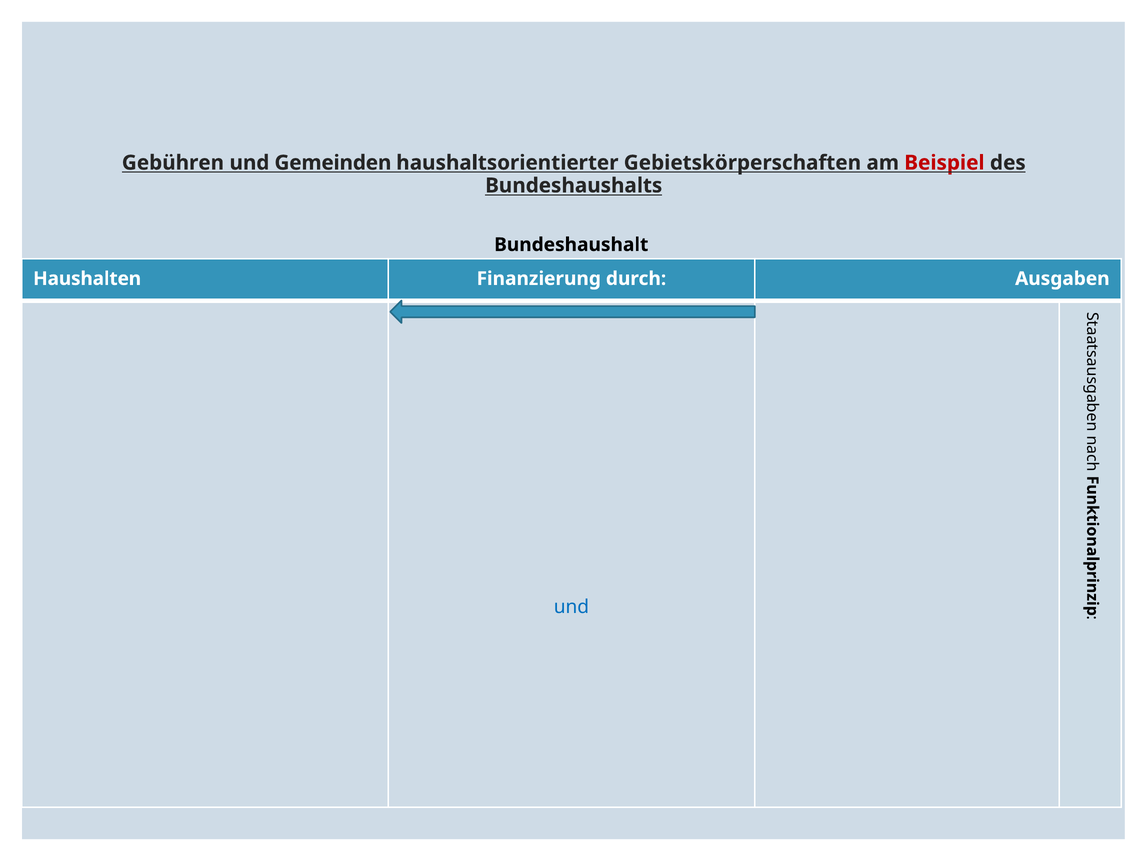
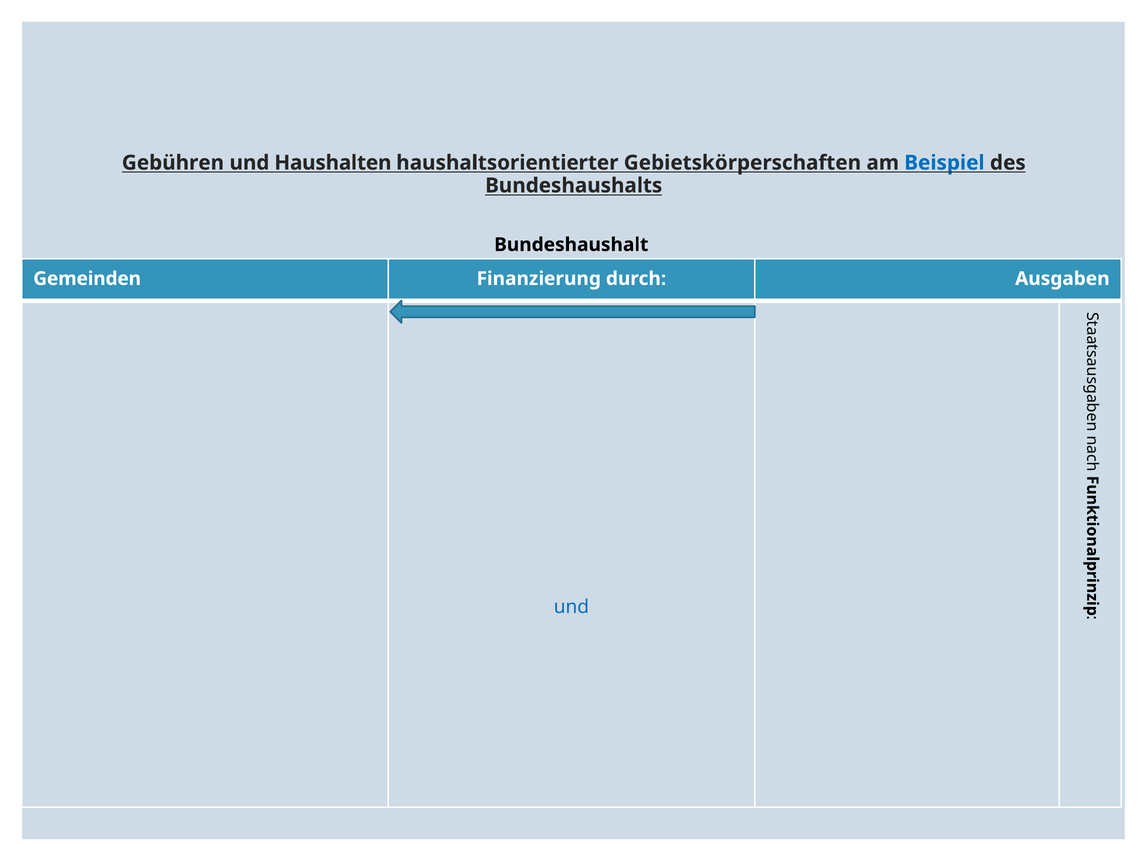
Gemeinden: Gemeinden -> Haushalten (333, 163)
Beispiel colour: red -> blue (944, 163)
Haushalten: Haushalten -> Gemeinden (87, 278)
